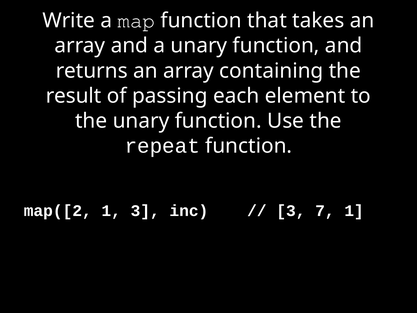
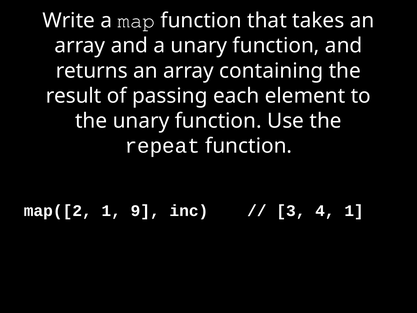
1 3: 3 -> 9 (145, 211)
7: 7 -> 4 (325, 211)
